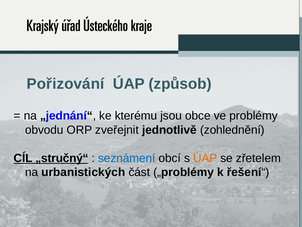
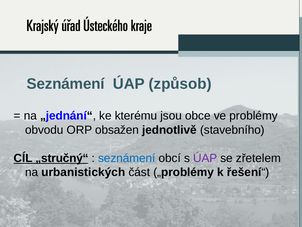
Pořizování: Pořizování -> Seznámení (66, 84)
zveřejnit: zveřejnit -> obsažen (117, 130)
zohlednění: zohlednění -> stavebního (232, 130)
ÚAP colour: orange -> purple (205, 158)
